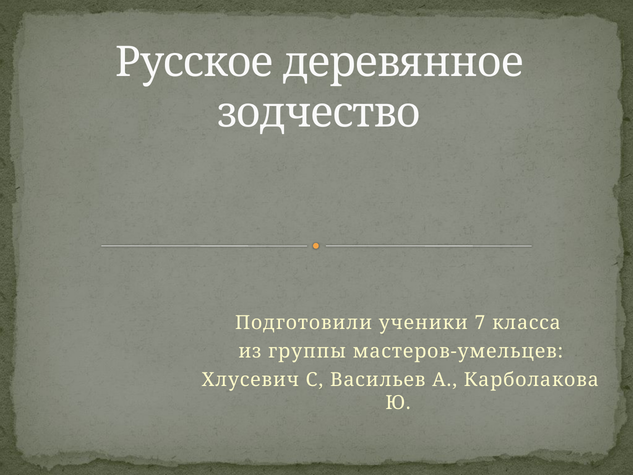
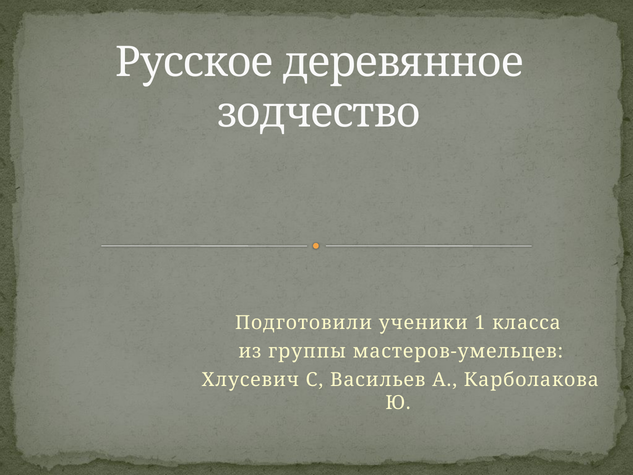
7: 7 -> 1 (480, 323)
